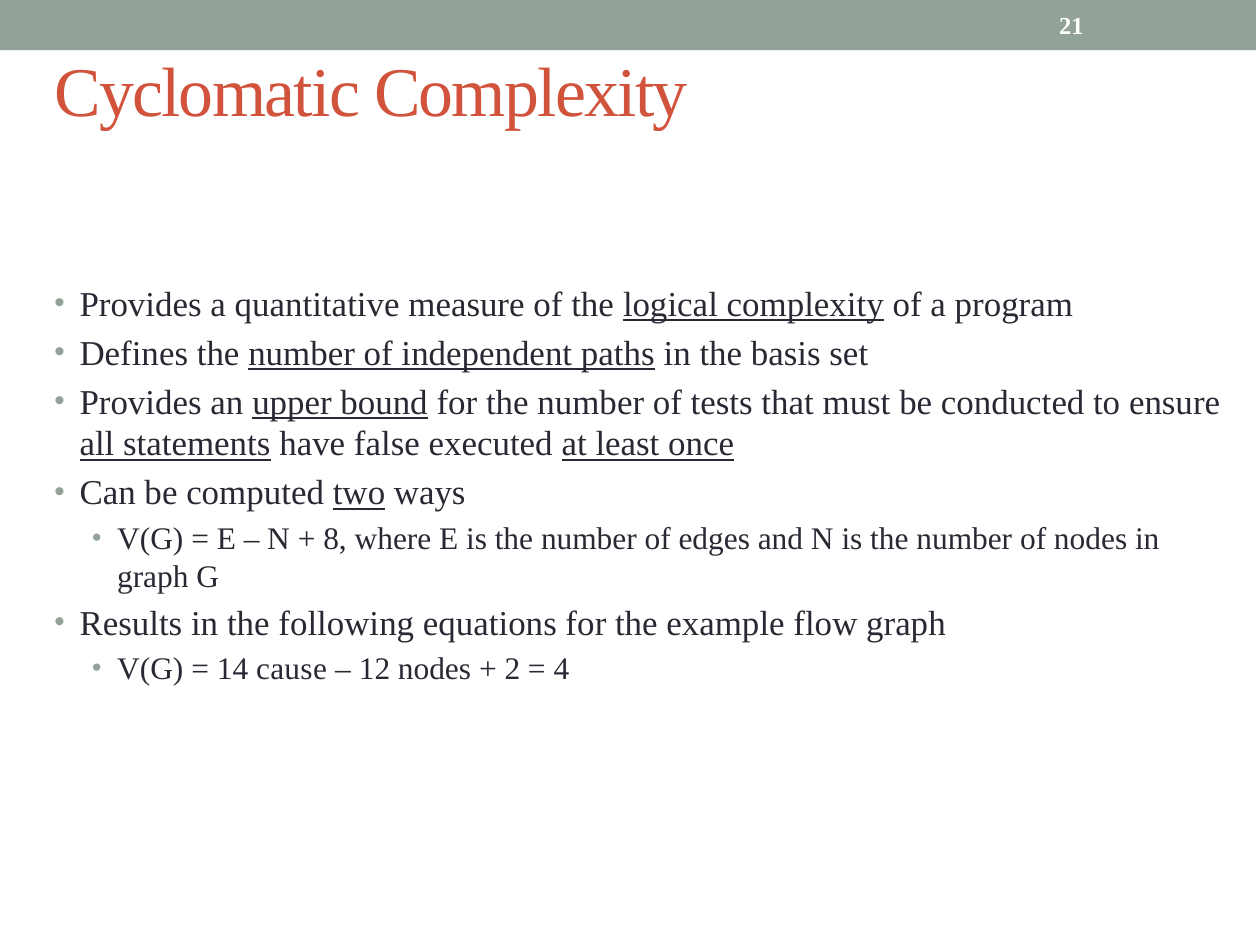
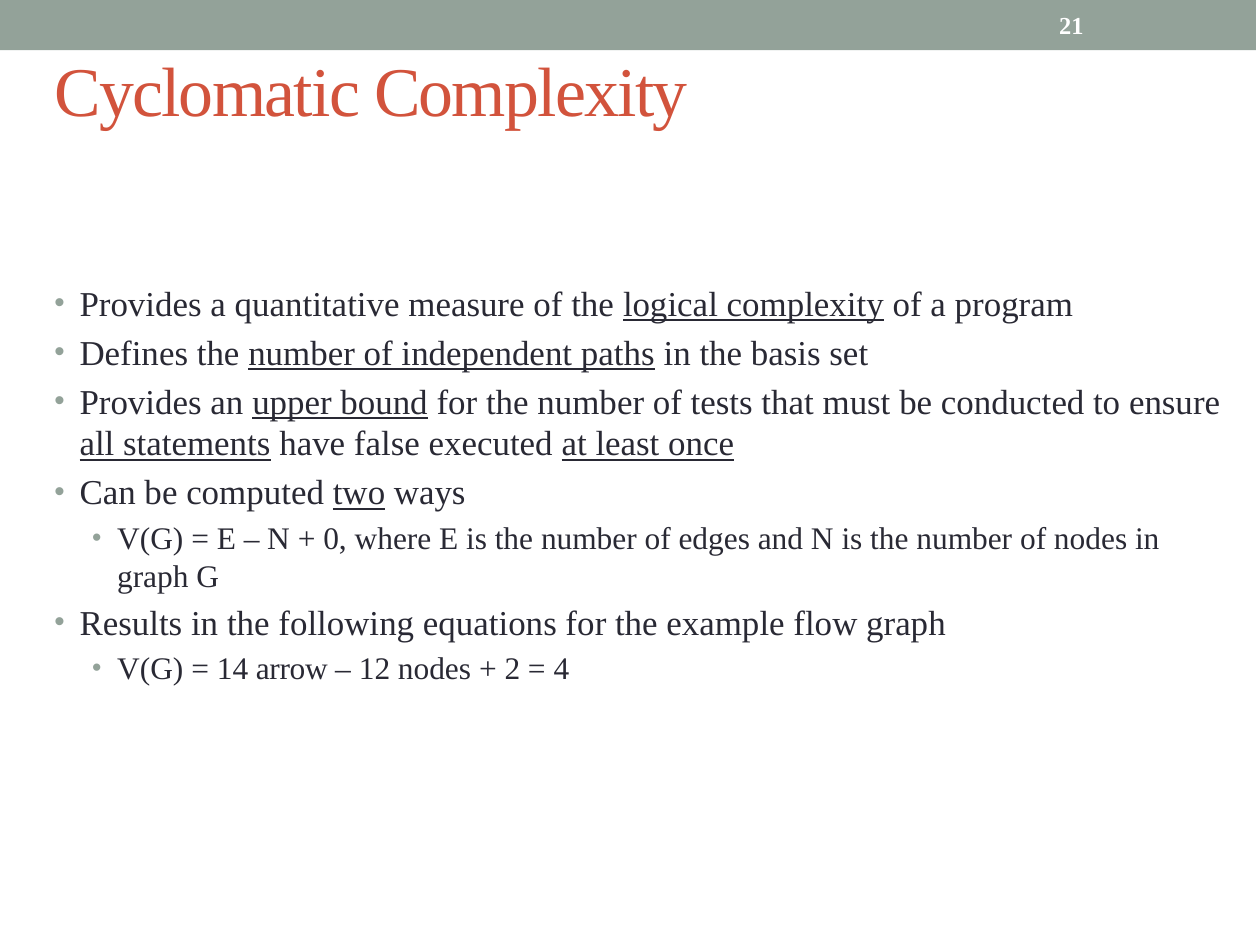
8: 8 -> 0 (335, 539)
cause: cause -> arrow (292, 670)
